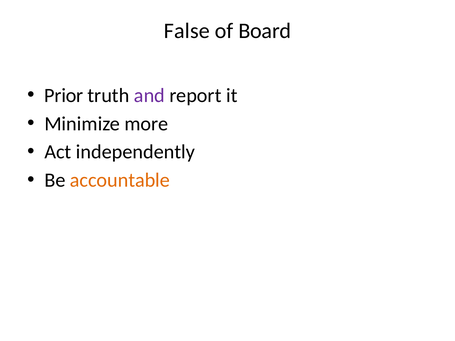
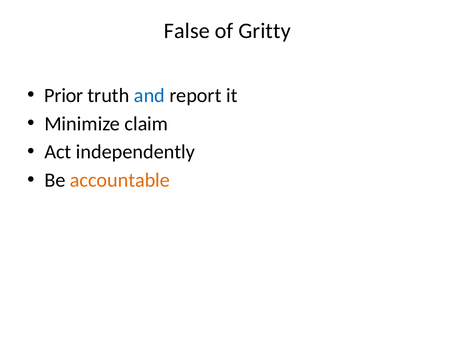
Board: Board -> Gritty (265, 31)
and colour: purple -> blue (149, 95)
more: more -> claim (146, 124)
